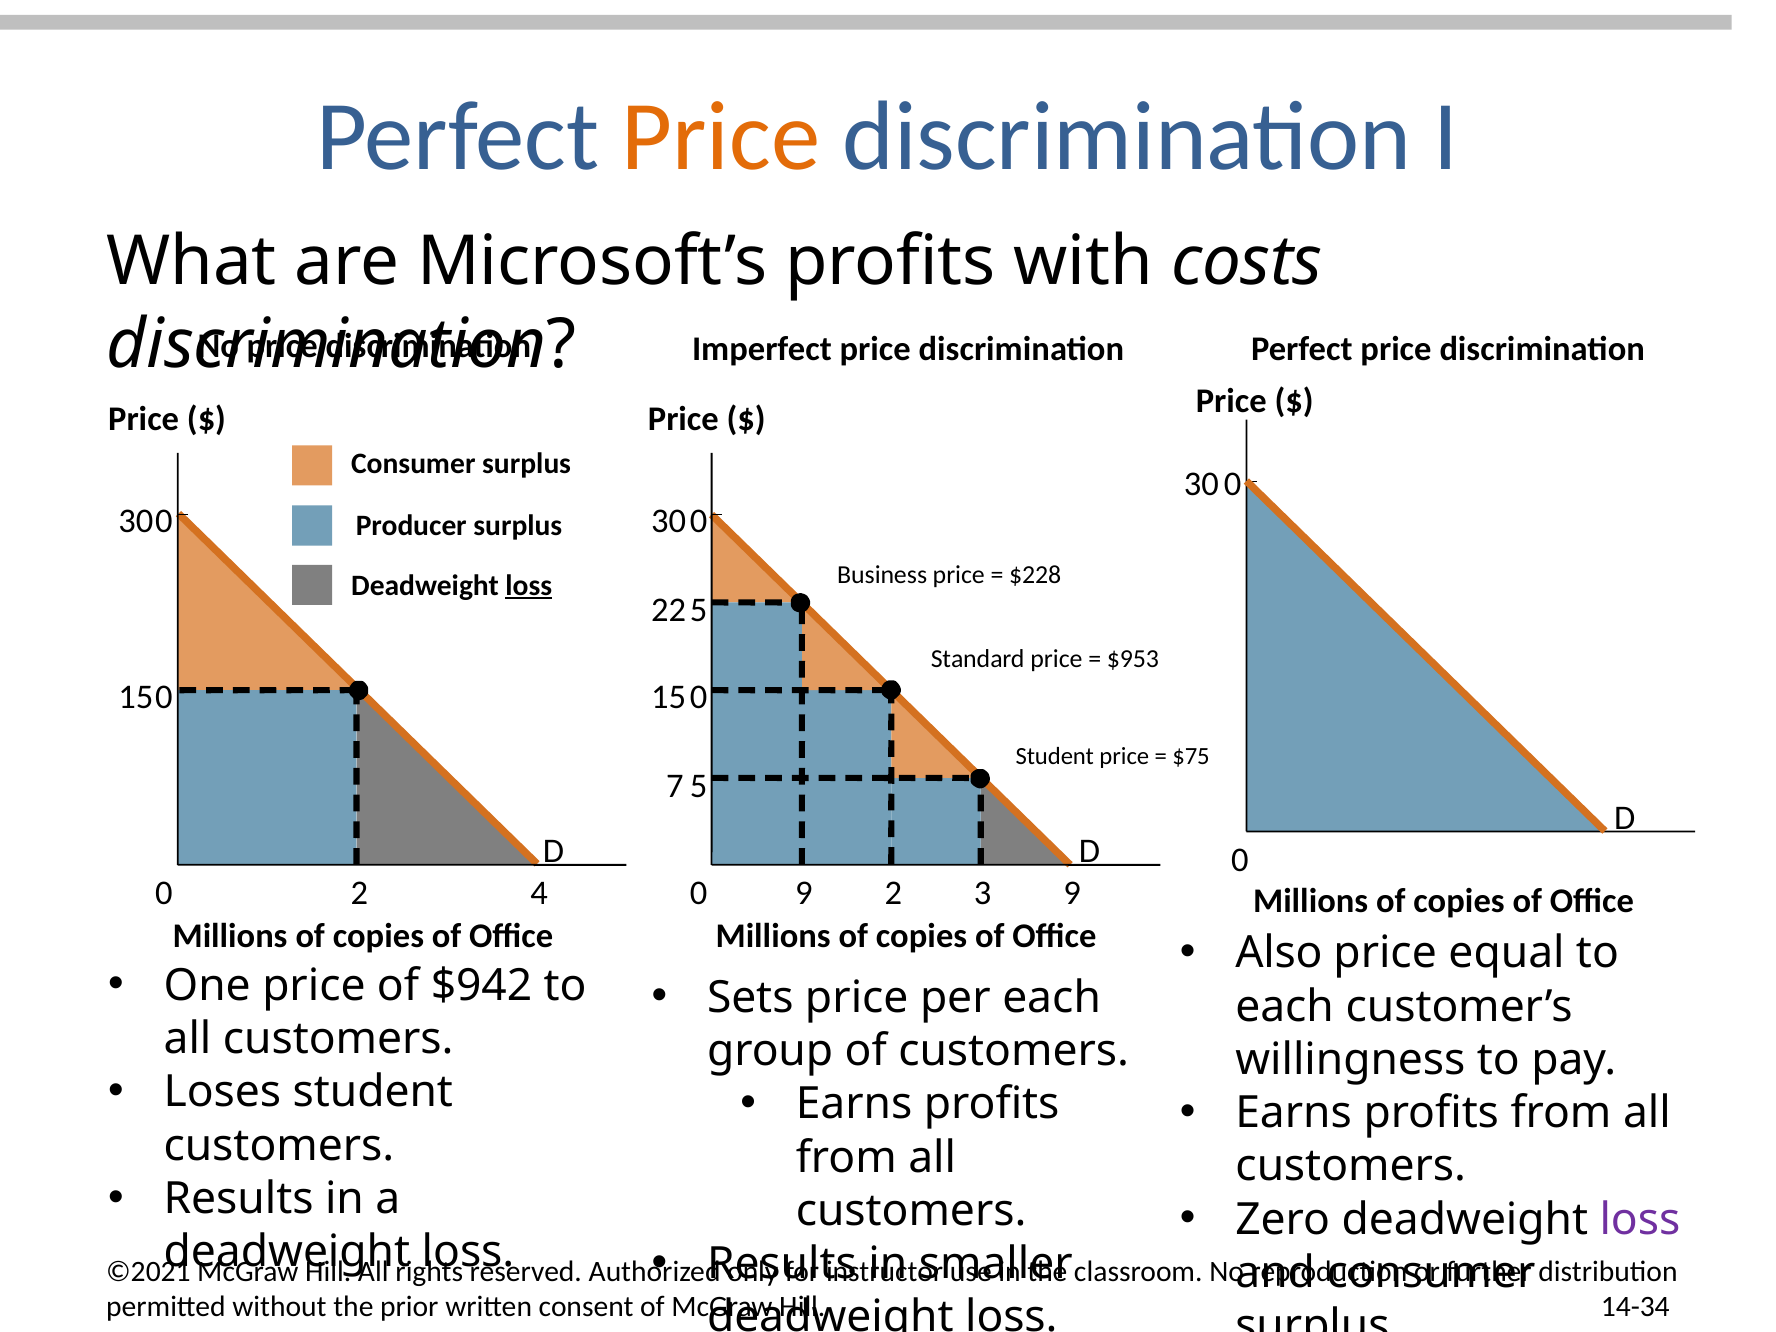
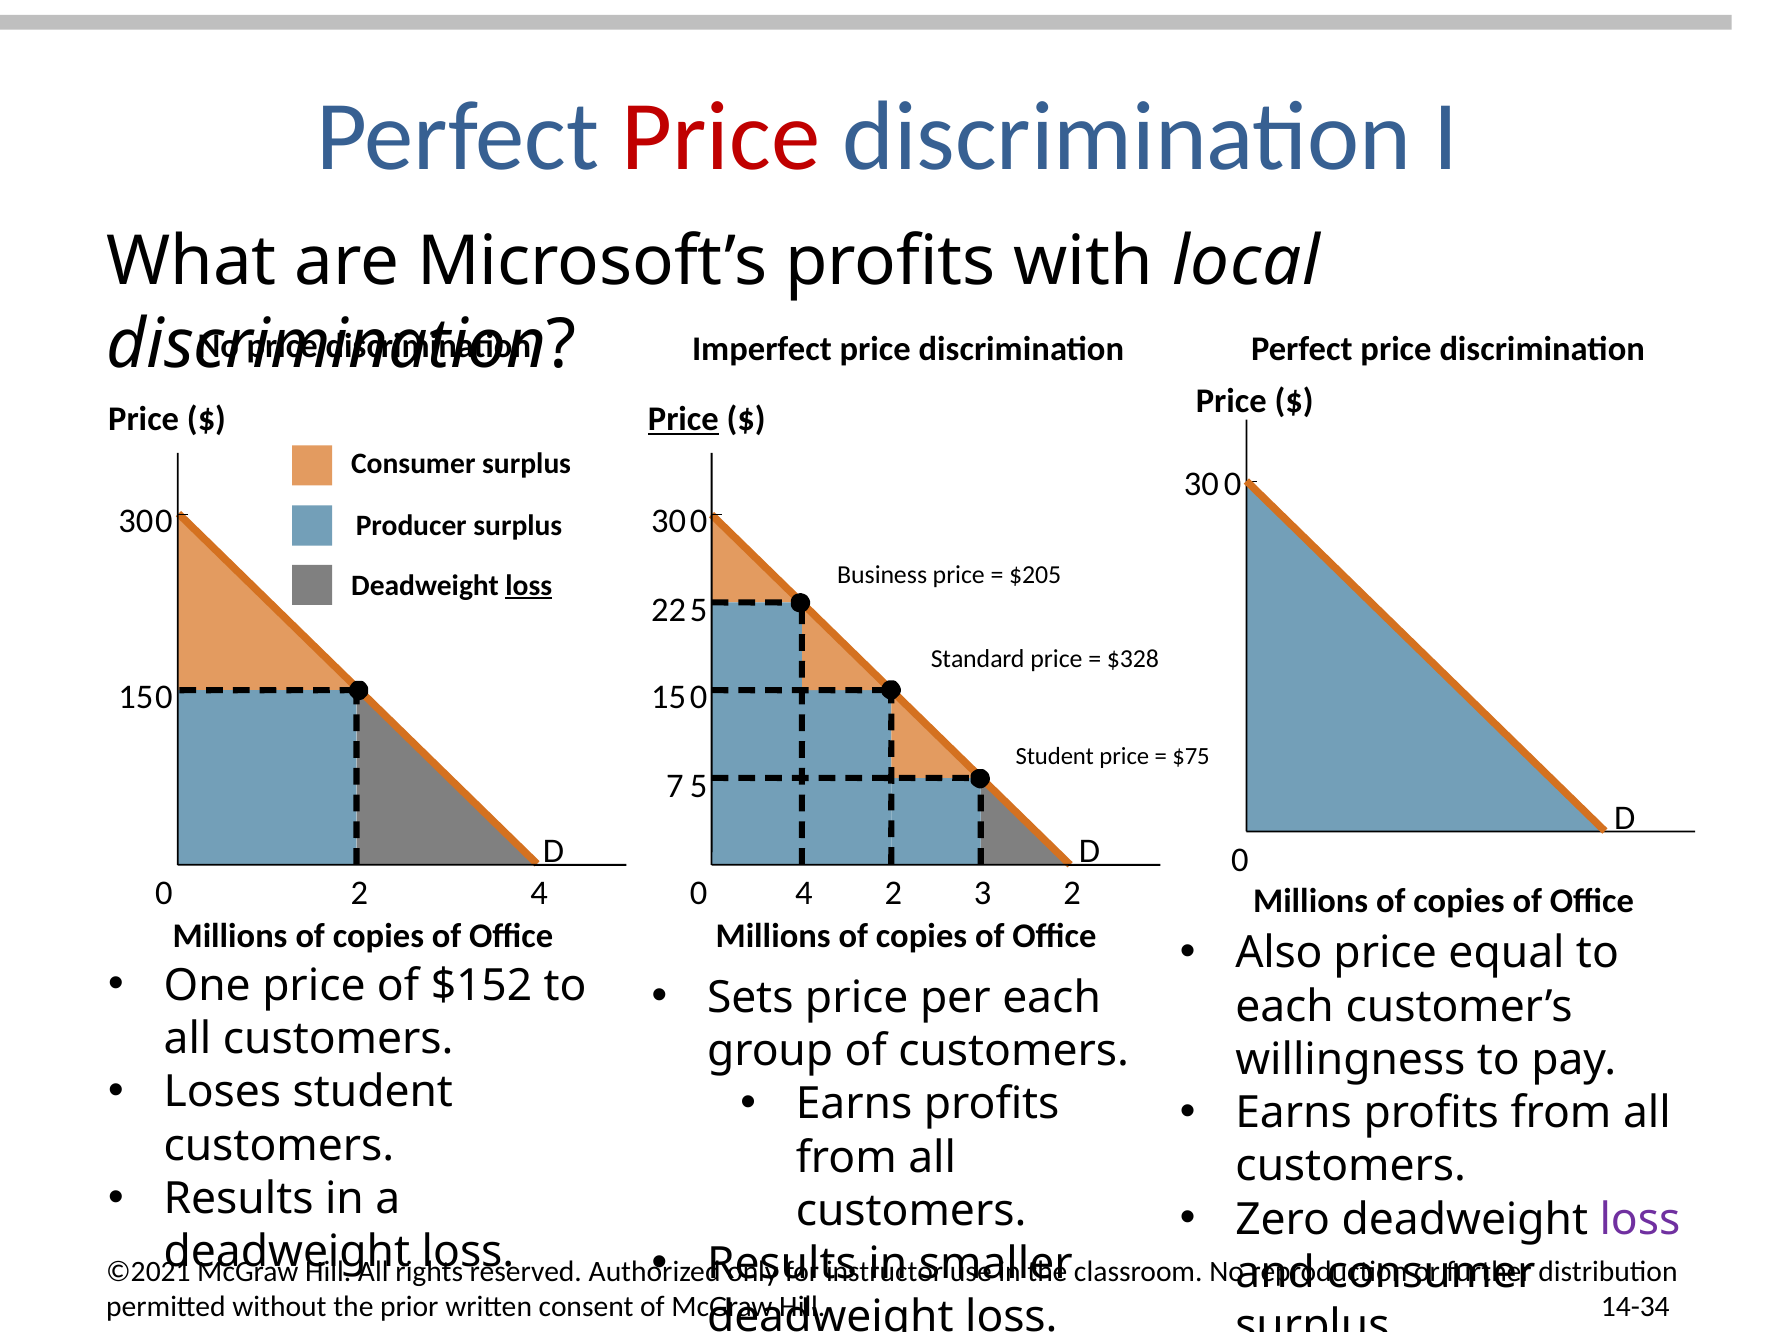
Price colour: orange -> red (721, 137)
costs: costs -> local (1246, 262)
Price underline: none -> present (683, 420)
$228: $228 -> $205 (1035, 574)
$953: $953 -> $328 (1133, 659)
0 9: 9 -> 4 (804, 893)
3 9: 9 -> 2 (1072, 893)
$942: $942 -> $152 (482, 986)
